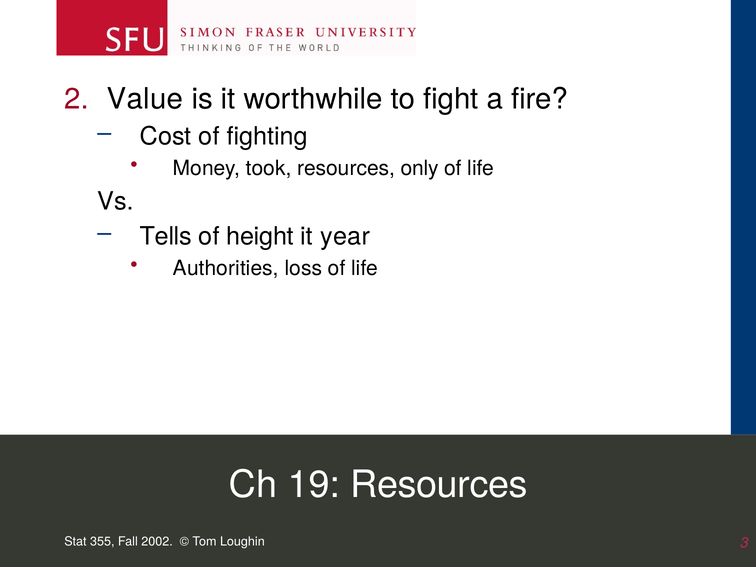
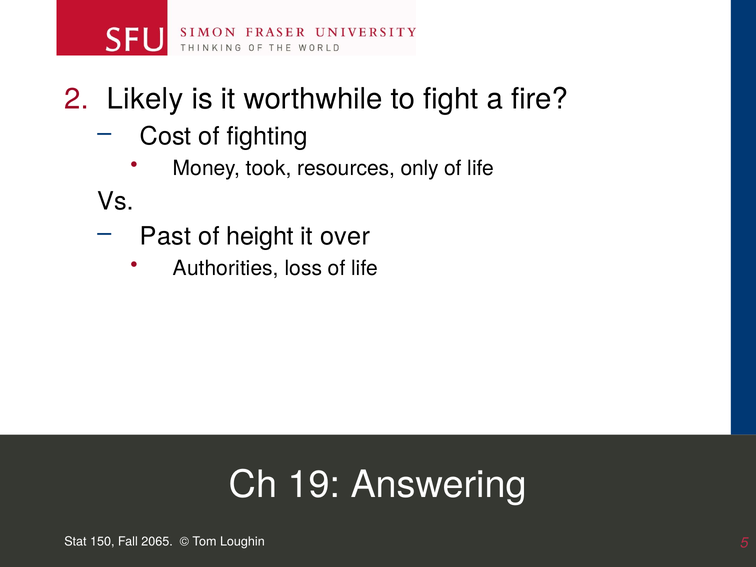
Value: Value -> Likely (145, 99)
Tells: Tells -> Past (166, 237)
year: year -> over (345, 237)
19 Resources: Resources -> Answering (439, 485)
355: 355 -> 150 (102, 541)
2002: 2002 -> 2065 (157, 541)
3: 3 -> 5 (744, 543)
